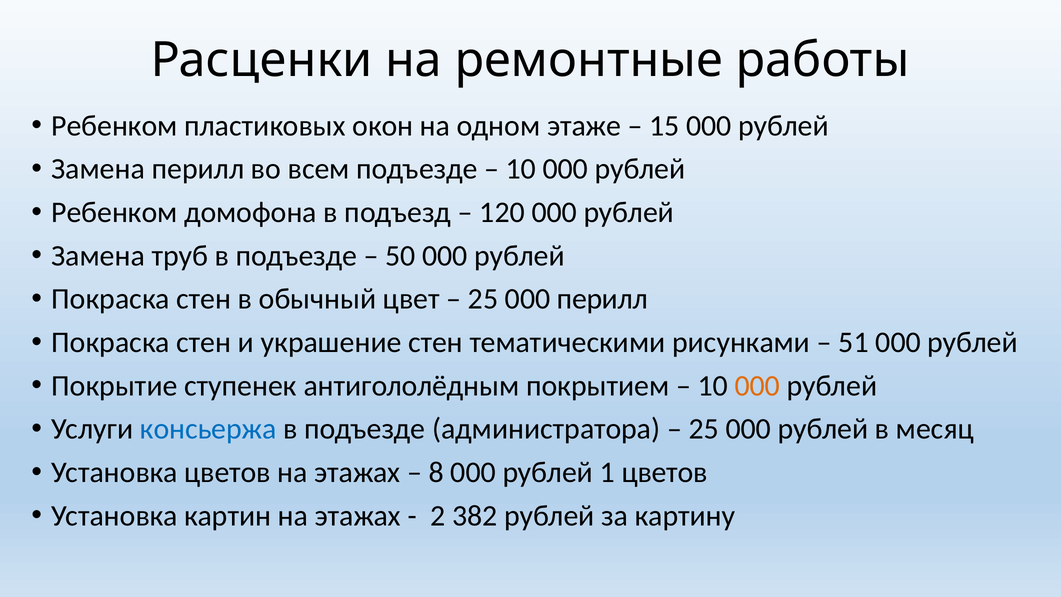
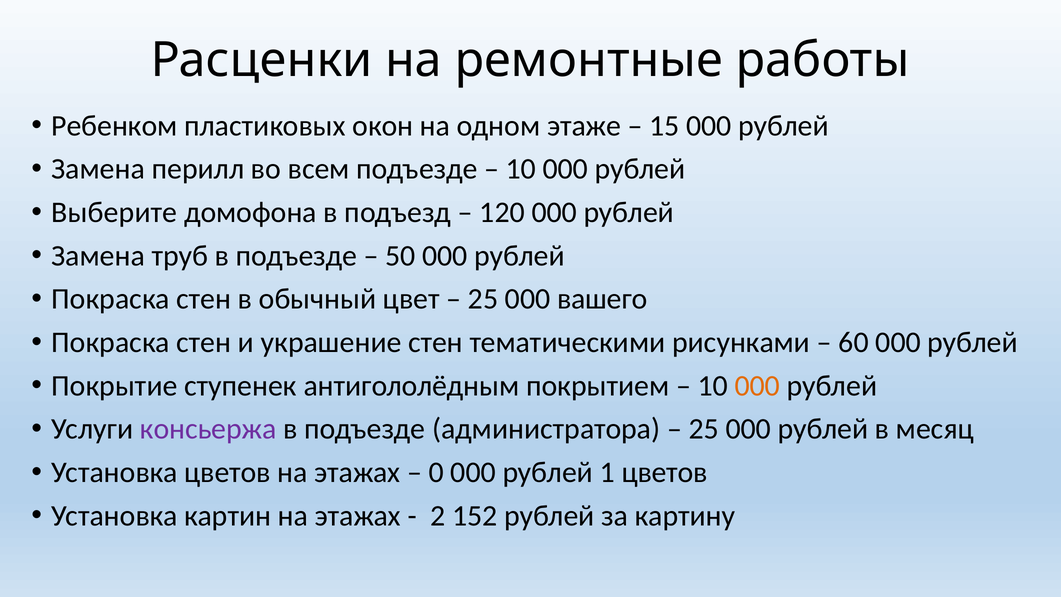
Ребенком: Ребенком -> Выберите (114, 212)
000 перилл: перилл -> вашего (602, 299)
51: 51 -> 60 (854, 342)
консьержа colour: blue -> purple (208, 429)
8: 8 -> 0 (436, 472)
382: 382 -> 152 (475, 516)
